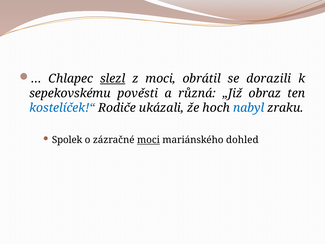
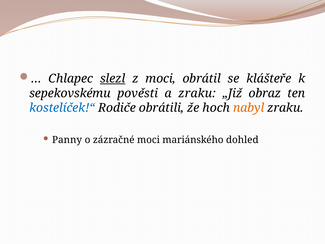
dorazili: dorazili -> klášteře (269, 79)
a různá: různá -> zraku (197, 93)
ukázali: ukázali -> obrátili (161, 108)
nabyl colour: blue -> orange (249, 108)
Spolek: Spolek -> Panny (67, 140)
moci underline: present -> none (148, 140)
